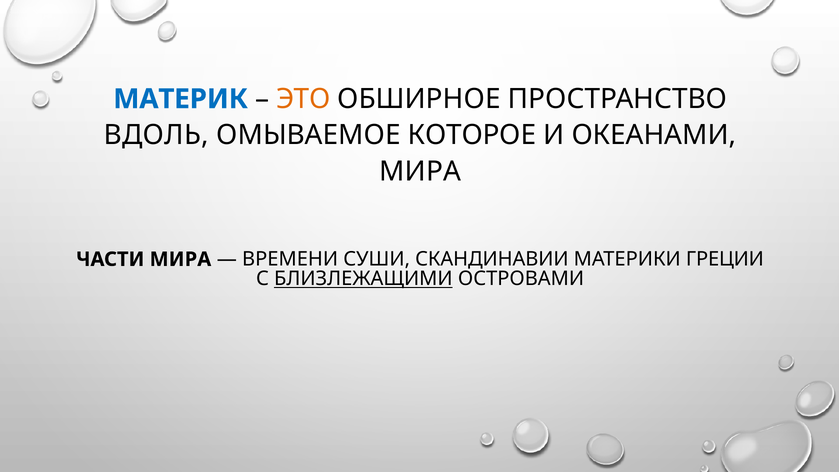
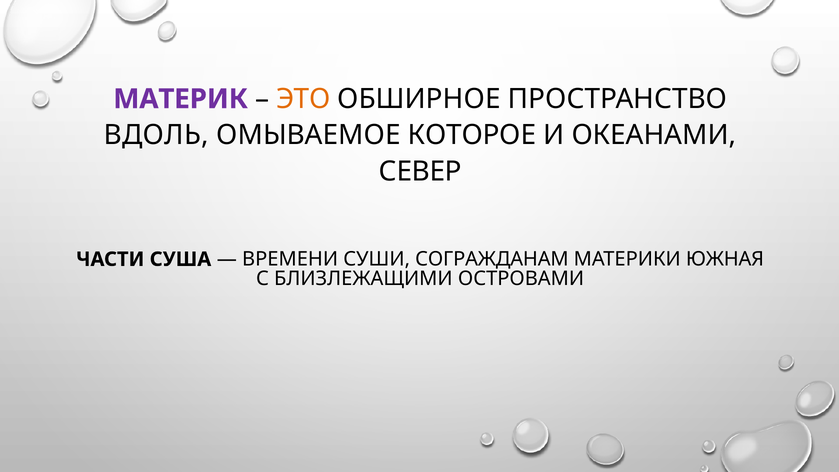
МАТЕРИК colour: blue -> purple (181, 99)
МИРА: МИРА -> СЕВЕР (420, 171)
ЧАСТИ МИРА: МИРА -> СУША (180, 259)
СКАНДИНАВИИ: СКАНДИНАВИИ -> СОГРАЖДАНАМ (492, 259)
ГРЕЦИИ: ГРЕЦИИ -> ЮЖНАЯ (725, 259)
БЛИЗЛЕЖАЩИМИ underline: present -> none (363, 279)
